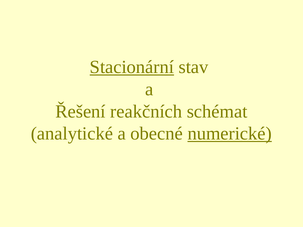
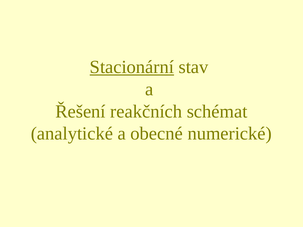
numerické underline: present -> none (230, 134)
